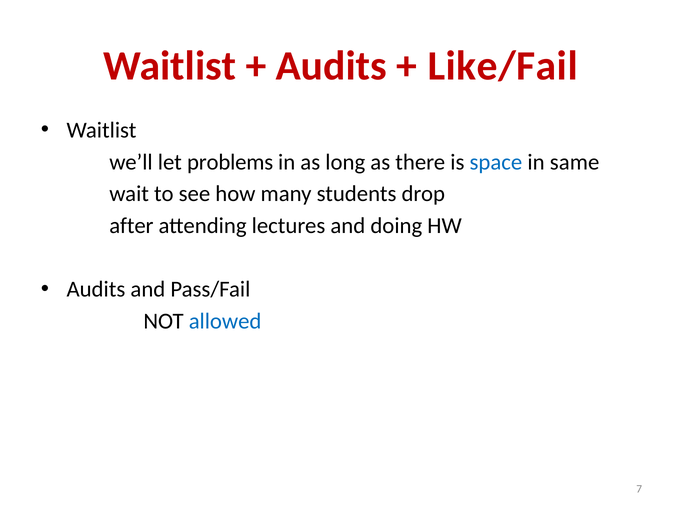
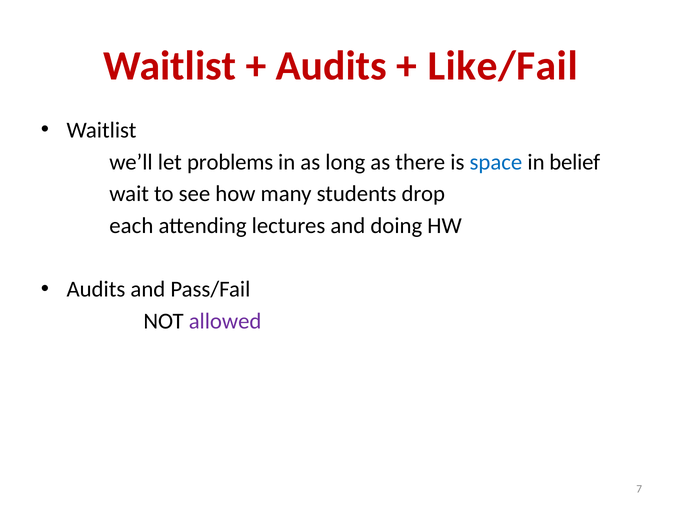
same: same -> belief (575, 162)
after: after -> each (131, 226)
allowed colour: blue -> purple (225, 321)
